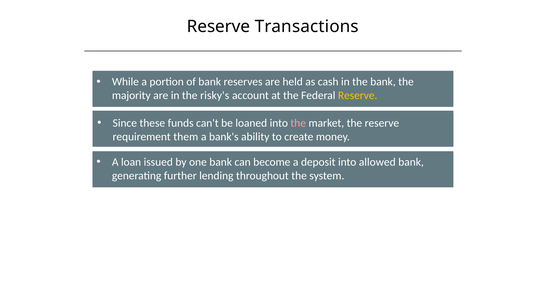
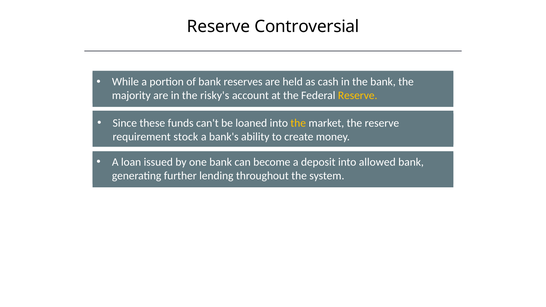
Transactions: Transactions -> Controversial (307, 26)
the colour: pink -> yellow (298, 123)
them: them -> stock (186, 137)
